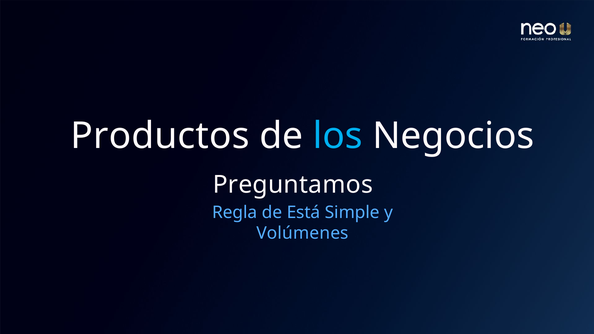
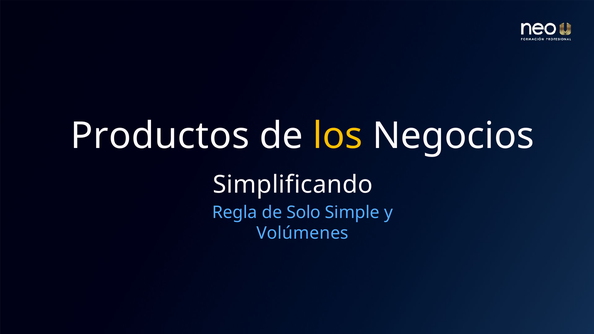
los colour: light blue -> yellow (338, 136)
Preguntamos: Preguntamos -> Simplificando (293, 185)
Está: Está -> Solo (304, 213)
